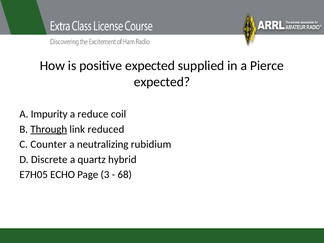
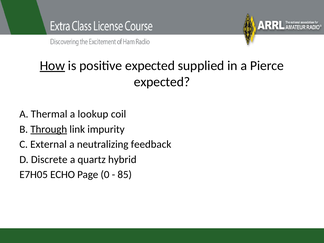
How underline: none -> present (52, 66)
Impurity: Impurity -> Thermal (49, 114)
reduce: reduce -> lookup (93, 114)
reduced: reduced -> impurity (106, 129)
Counter: Counter -> External (49, 144)
rubidium: rubidium -> feedback (151, 144)
3: 3 -> 0 (105, 175)
68: 68 -> 85 (125, 175)
